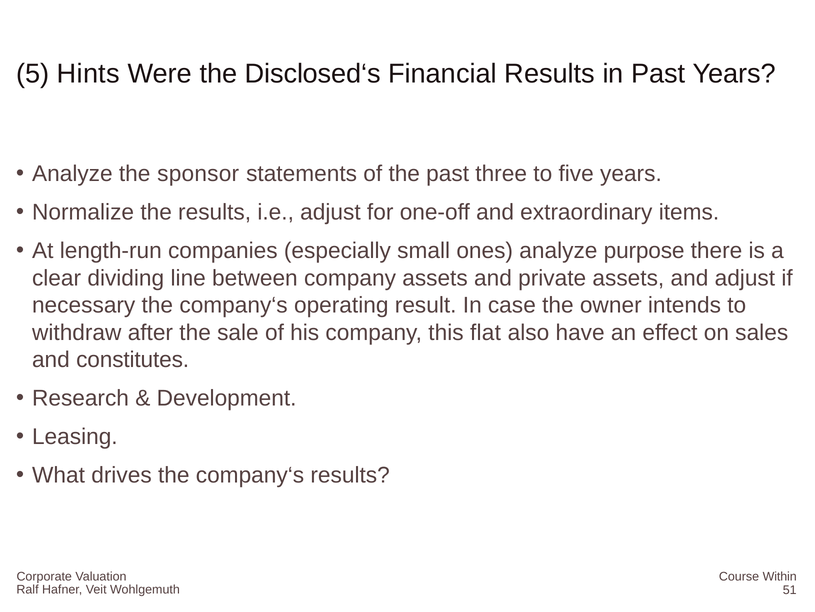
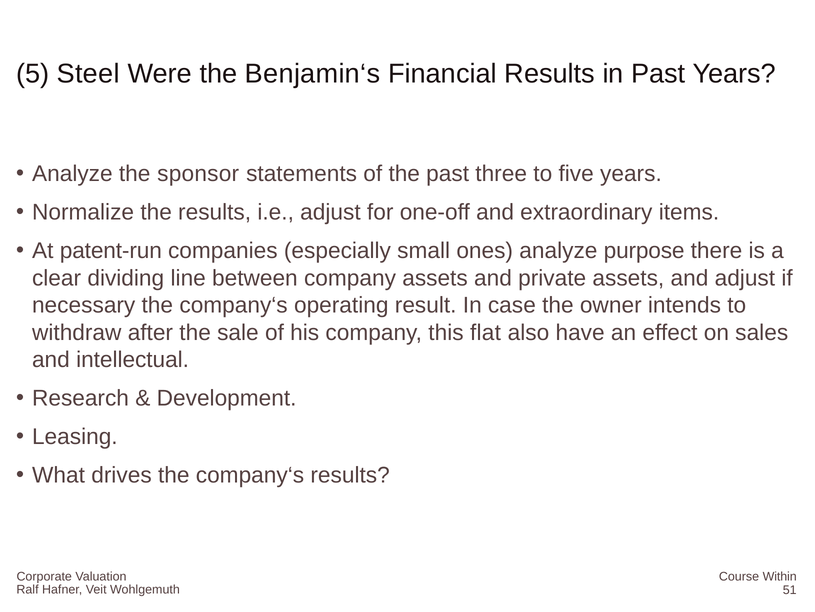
Hints: Hints -> Steel (88, 74)
Disclosed‘s: Disclosed‘s -> Benjamin‘s (313, 74)
length-run: length-run -> patent-run (111, 251)
constitutes: constitutes -> intellectual (133, 359)
